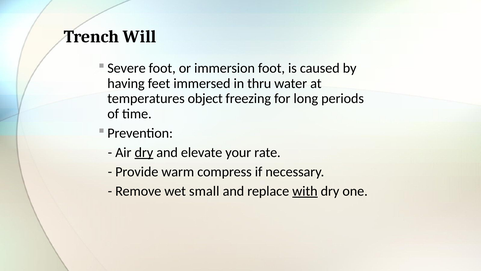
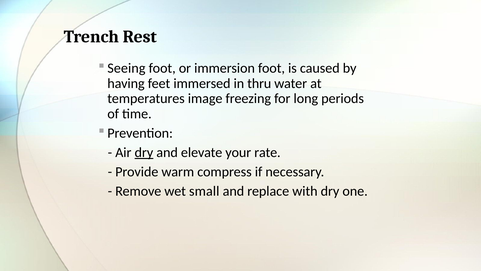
Will: Will -> Rest (140, 37)
Severe: Severe -> Seeing (126, 68)
object: object -> image (205, 98)
with underline: present -> none (305, 191)
